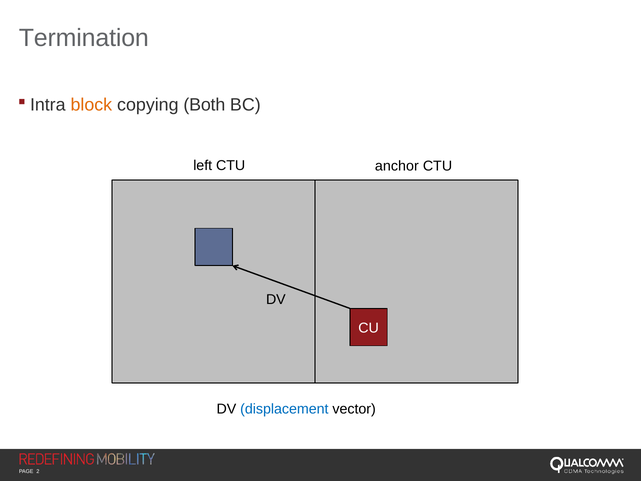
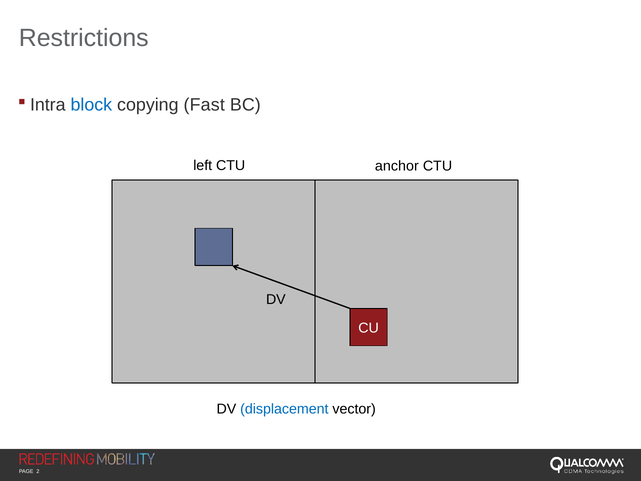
Termination: Termination -> Restrictions (84, 38)
block colour: orange -> blue (91, 105)
Both: Both -> Fast (204, 105)
